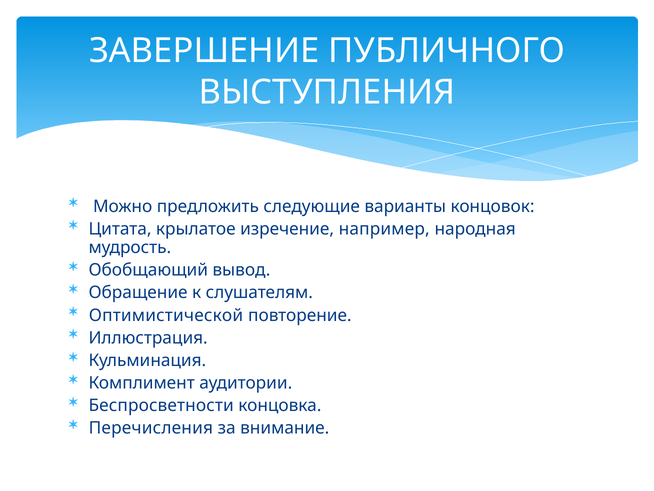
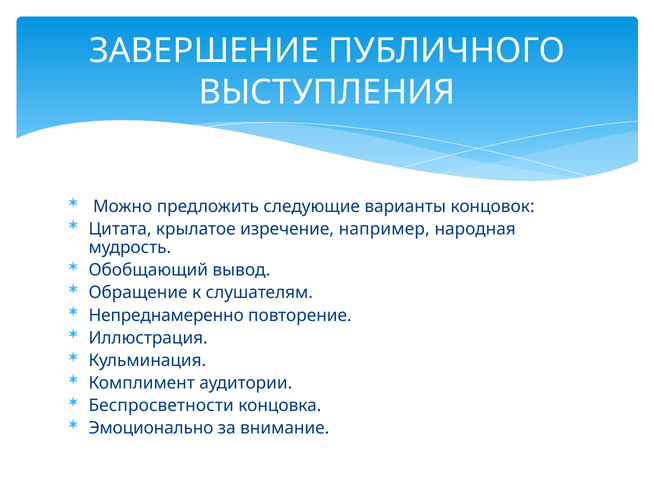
Оптимистической: Оптимистической -> Непреднамеренно (166, 315)
Перечисления: Перечисления -> Эмоционально (151, 428)
